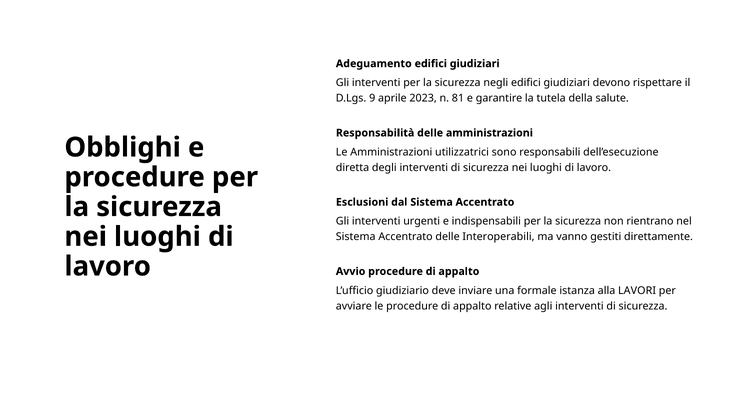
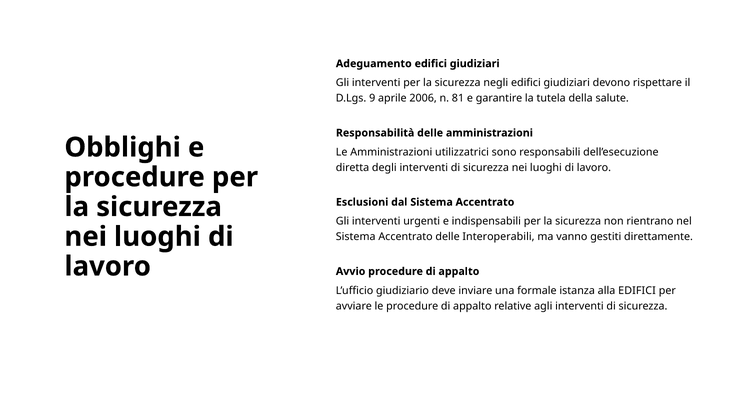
2023: 2023 -> 2006 (423, 98)
alla LAVORI: LAVORI -> EDIFICI (637, 291)
